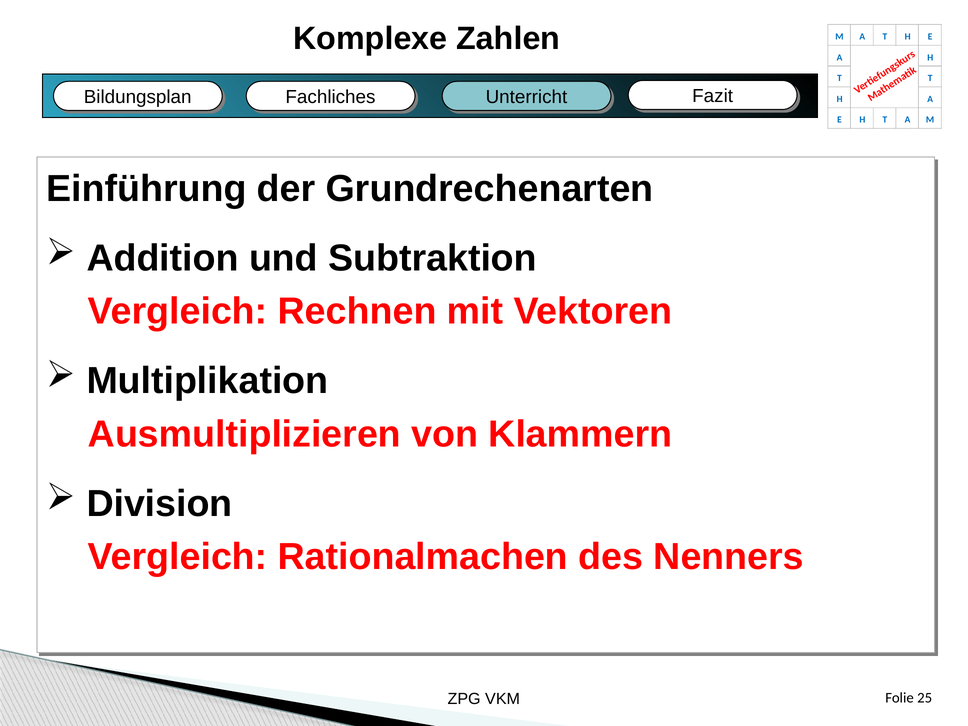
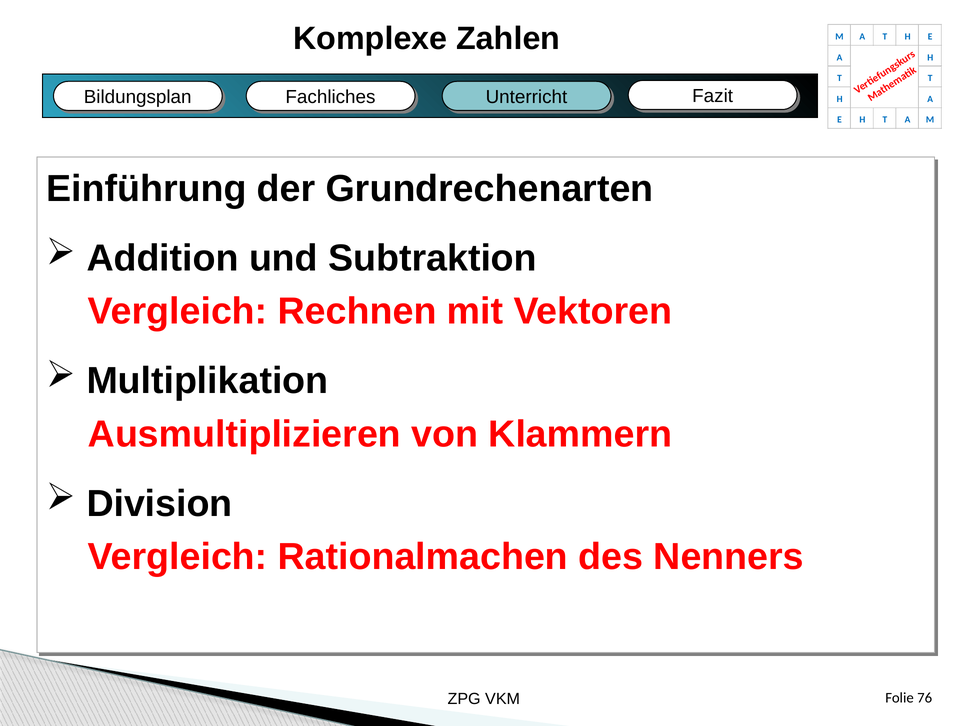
25: 25 -> 76 (925, 698)
